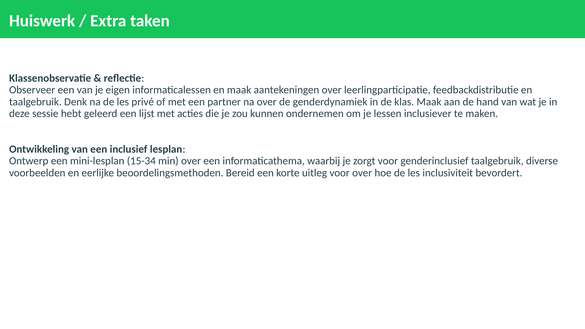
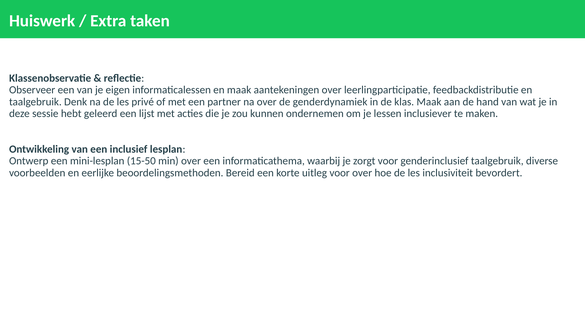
15-34: 15-34 -> 15-50 (141, 161)
